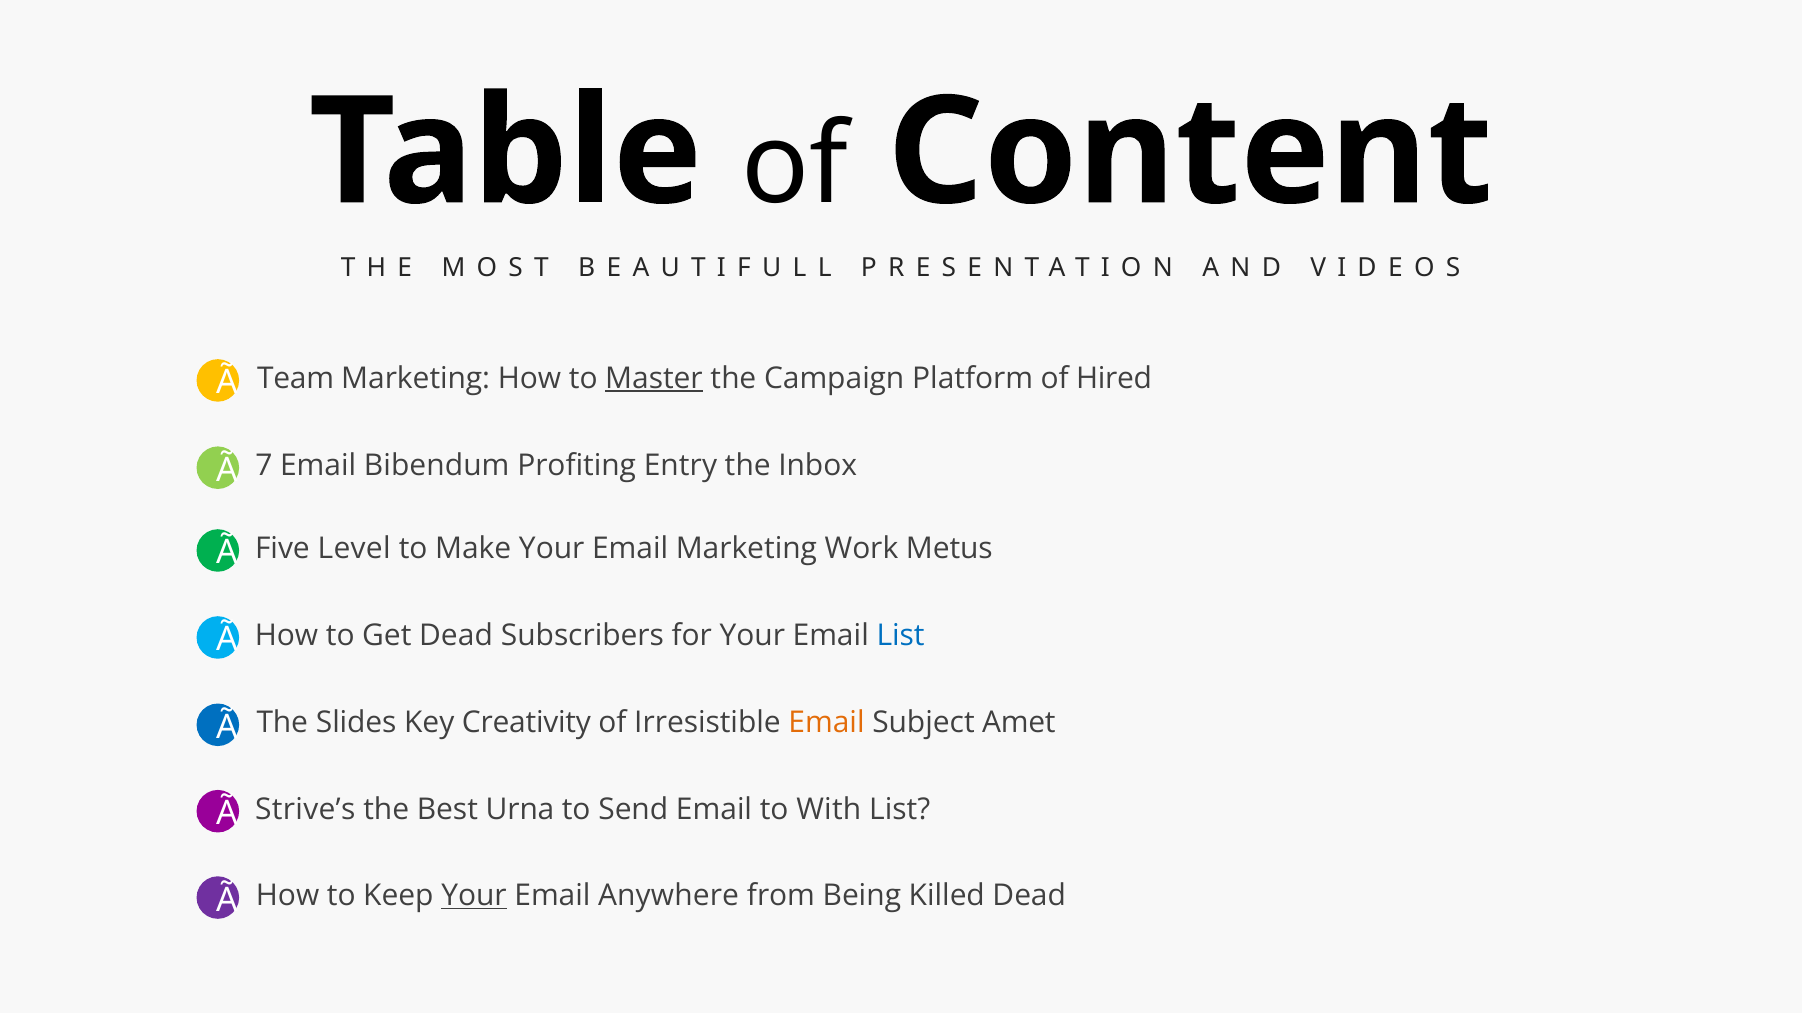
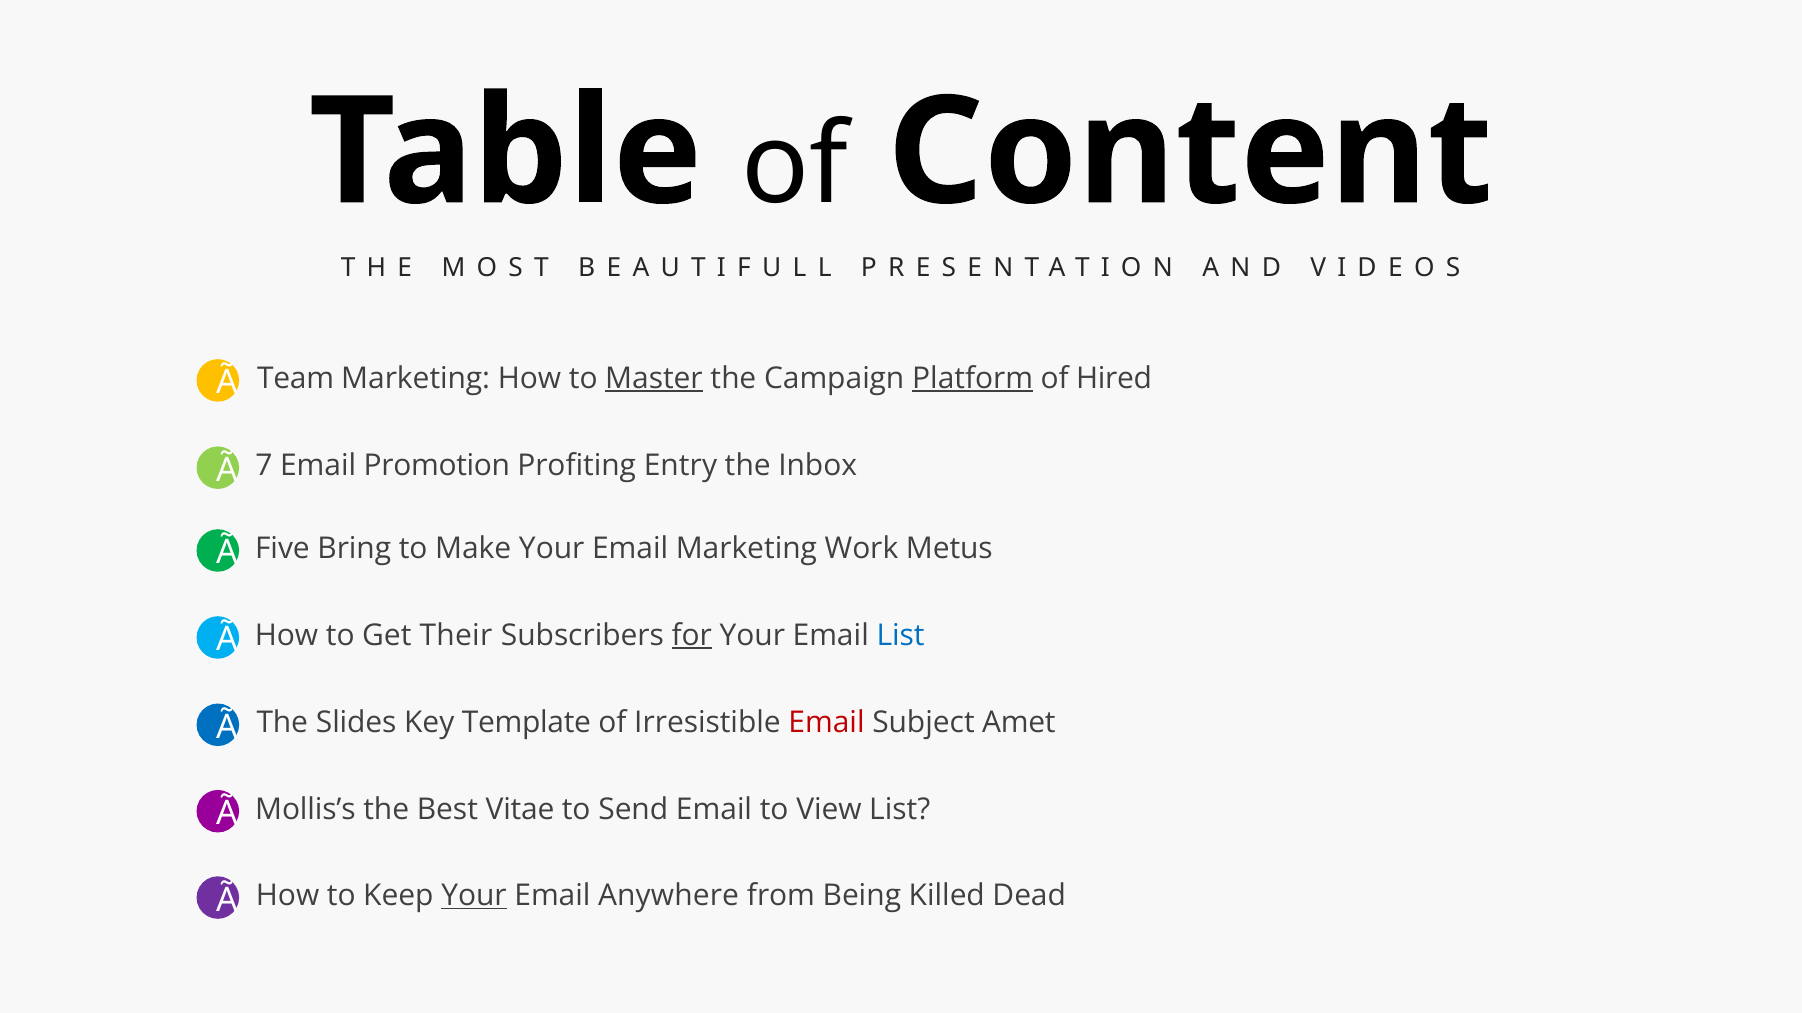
Platform underline: none -> present (973, 379)
Bibendum: Bibendum -> Promotion (437, 466)
Level: Level -> Bring (354, 549)
Get Dead: Dead -> Their (456, 636)
for underline: none -> present (692, 636)
Creativity: Creativity -> Template (526, 723)
Email colour: orange -> red (827, 723)
Strive’s: Strive’s -> Mollis’s (305, 810)
Urna: Urna -> Vitae (520, 810)
With: With -> View (829, 810)
